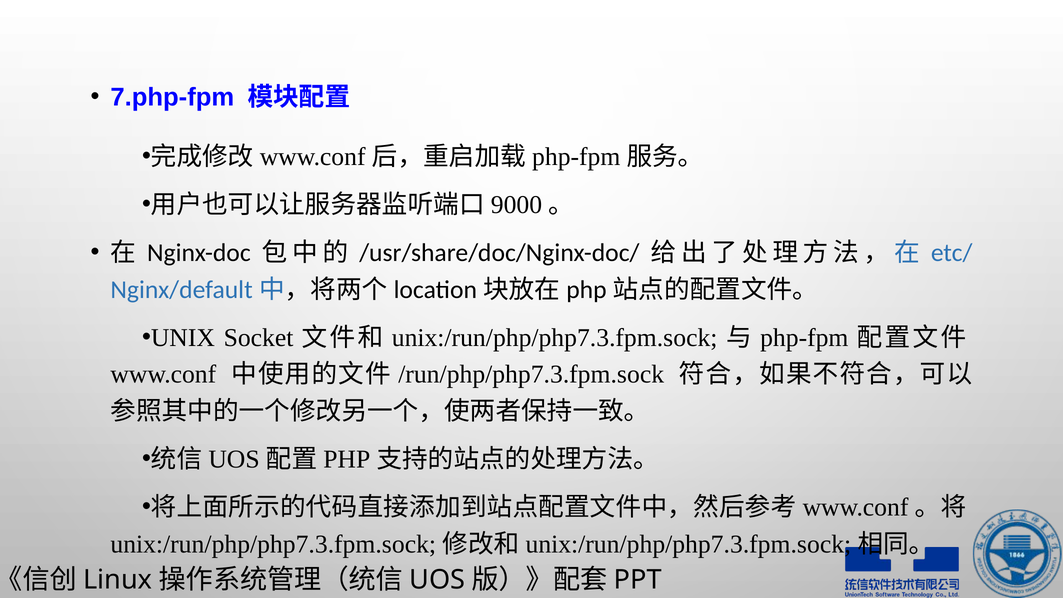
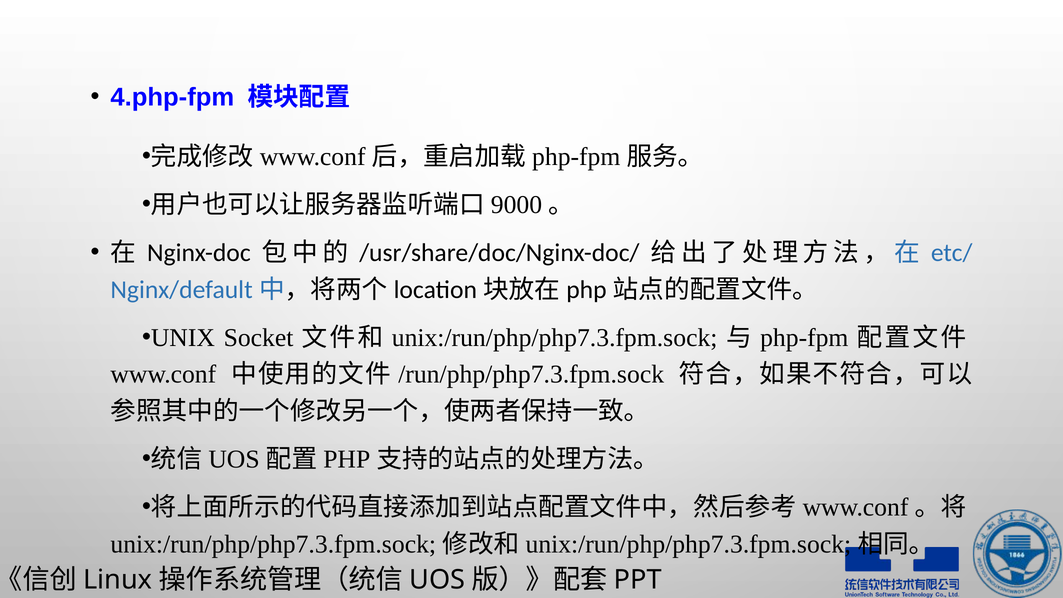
7.php-fpm: 7.php-fpm -> 4.php-fpm (172, 97)
